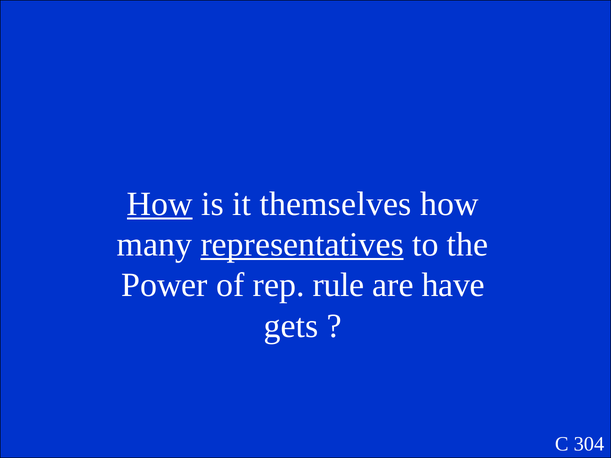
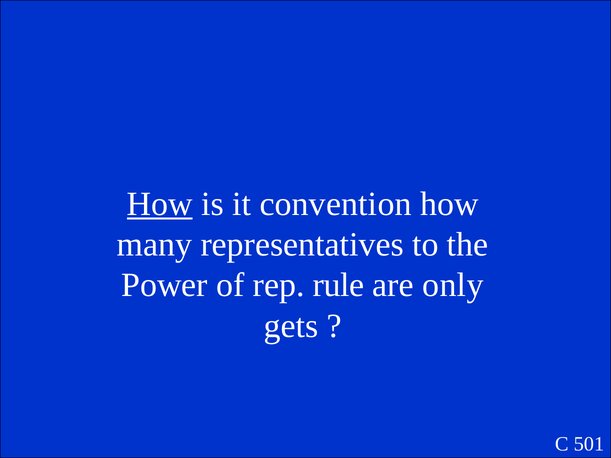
themselves: themselves -> convention (336, 204)
representatives underline: present -> none (302, 245)
have: have -> only (453, 285)
304: 304 -> 501 (589, 444)
